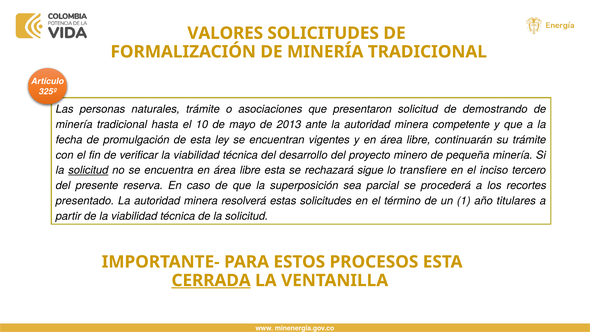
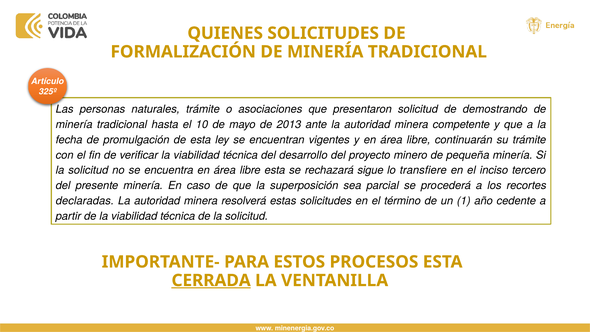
VALORES: VALORES -> QUIENES (225, 33)
solicitud underline: present -> none (88, 170)
presente reserva: reserva -> minería (143, 186)
presentado: presentado -> declaradas (85, 201)
titulares: titulares -> cedente (516, 201)
